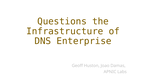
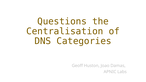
Infrastructure: Infrastructure -> Centralisation (65, 31)
Enterprise: Enterprise -> Categories (84, 41)
